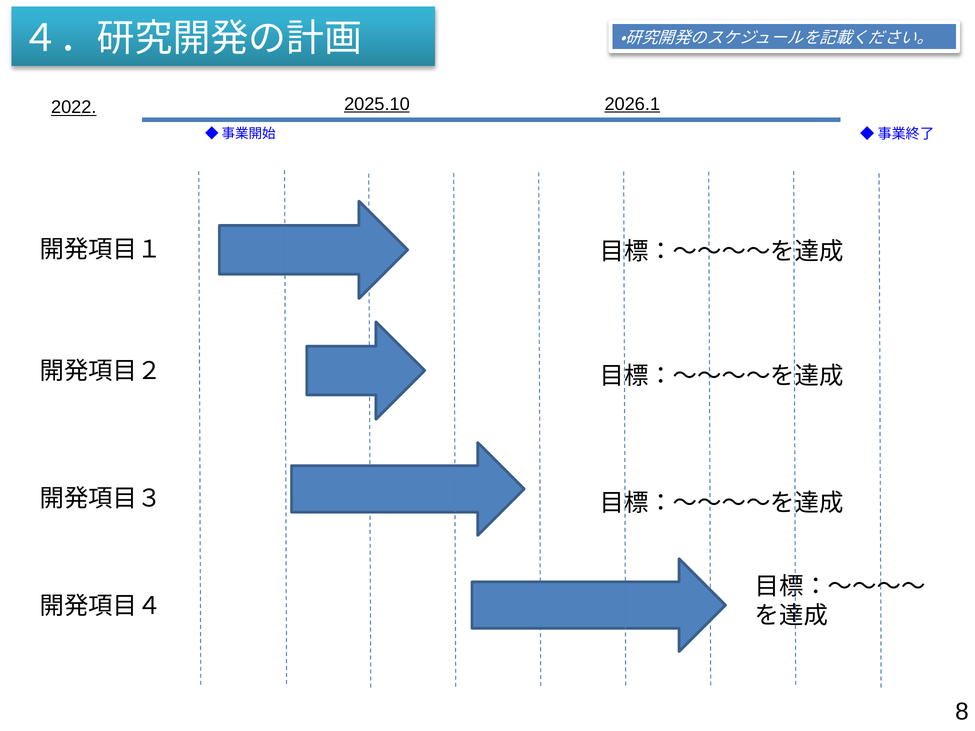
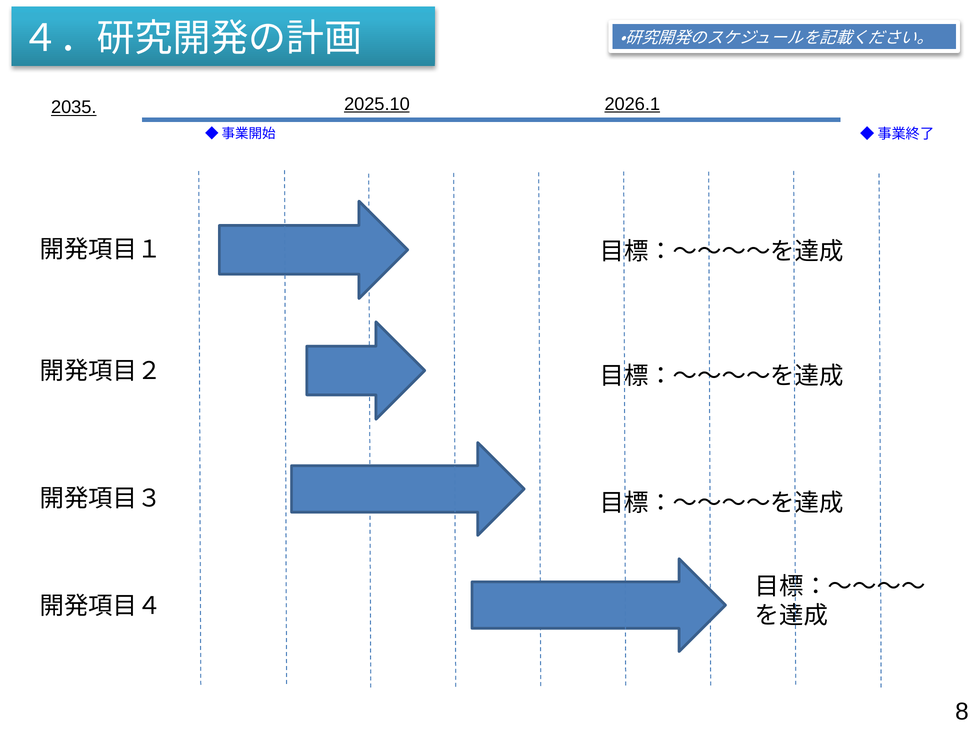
2022: 2022 -> 2035 (74, 107)
